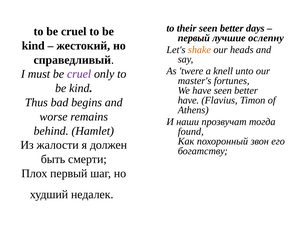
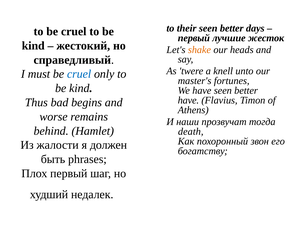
ослепну: ослепну -> жесток (266, 38)
cruel colour: purple -> blue (79, 74)
found: found -> death (191, 131)
смерти: смерти -> phrases (87, 159)
